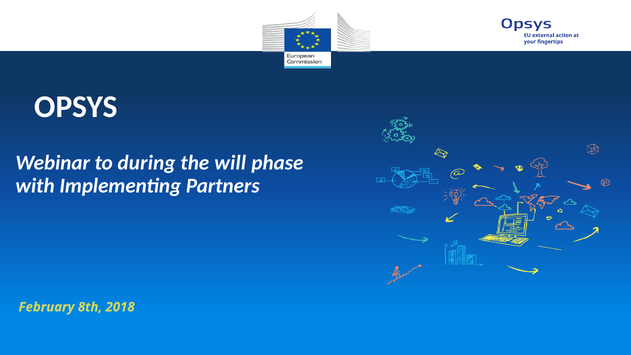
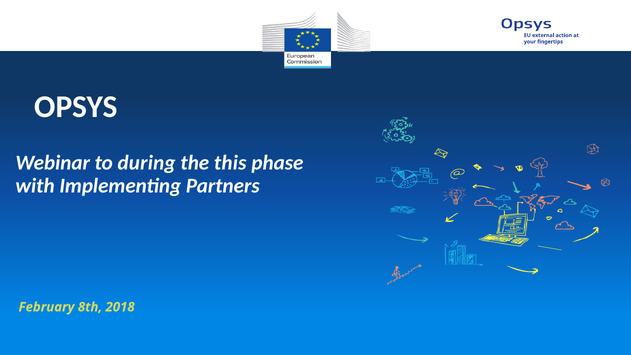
will: will -> this (230, 163)
